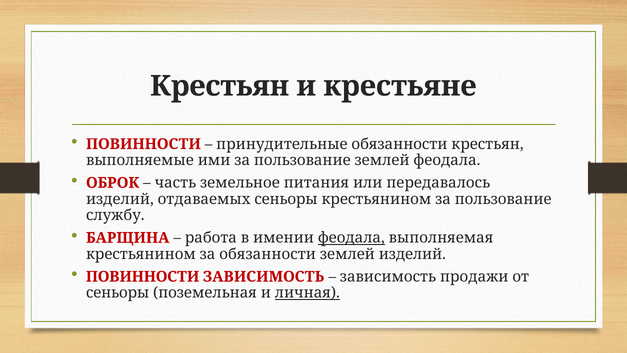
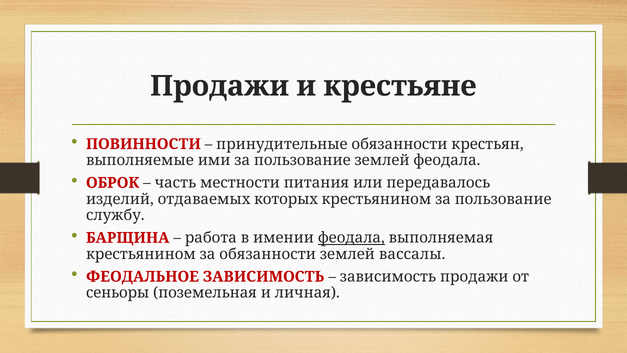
Крестьян: Крестьян -> Продажи (220, 86)
земельное: земельное -> местности (240, 183)
отдаваемых сеньоры: сеньоры -> которых (286, 199)
землей изделий: изделий -> вассалы (412, 254)
ПОВИННОСТИ: ПОВИННОСТИ -> ФЕОДАЛЬНОЕ (142, 276)
личная underline: present -> none (307, 293)
